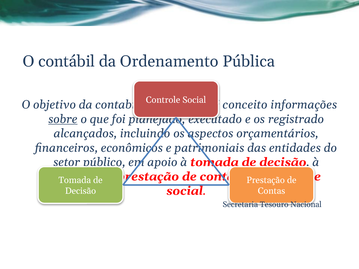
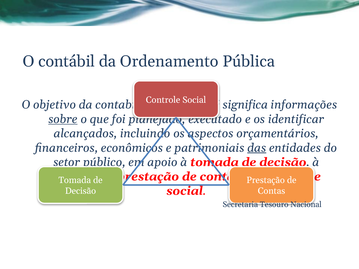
conceito: conceito -> significa (245, 105)
registrado: registrado -> identificar (296, 119)
das underline: none -> present (257, 148)
